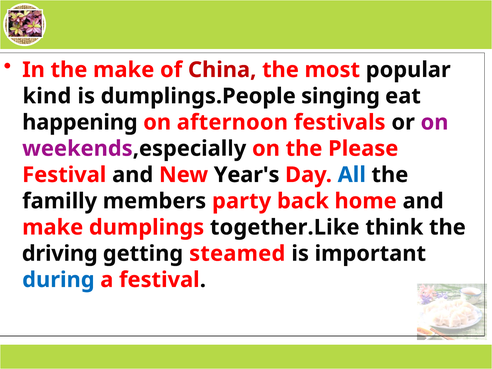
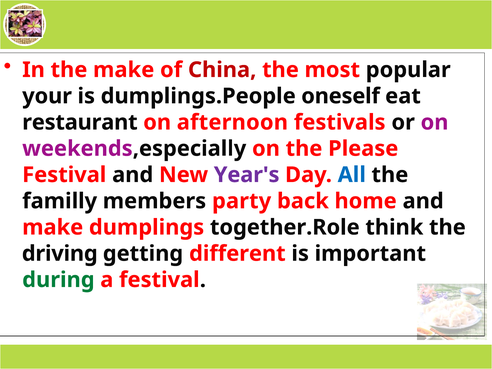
kind: kind -> your (47, 96)
singing: singing -> oneself (341, 96)
happening: happening -> restaurant (80, 122)
Year's colour: black -> purple (247, 175)
together.Like: together.Like -> together.Role (285, 227)
steamed: steamed -> different (237, 254)
during colour: blue -> green (58, 280)
